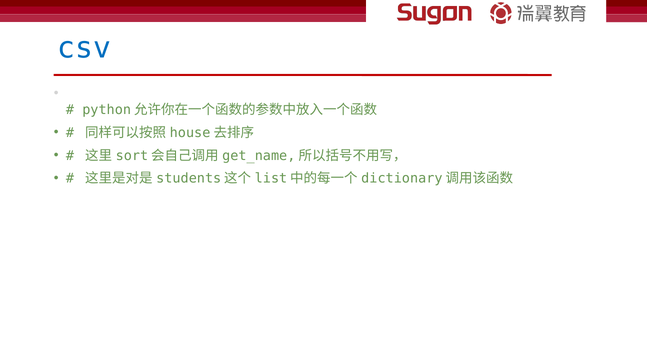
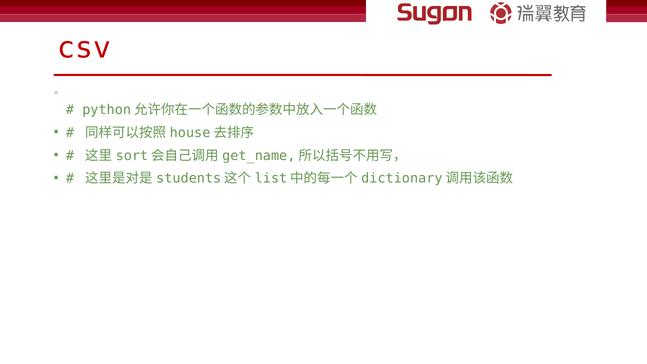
csv colour: blue -> red (84, 48)
